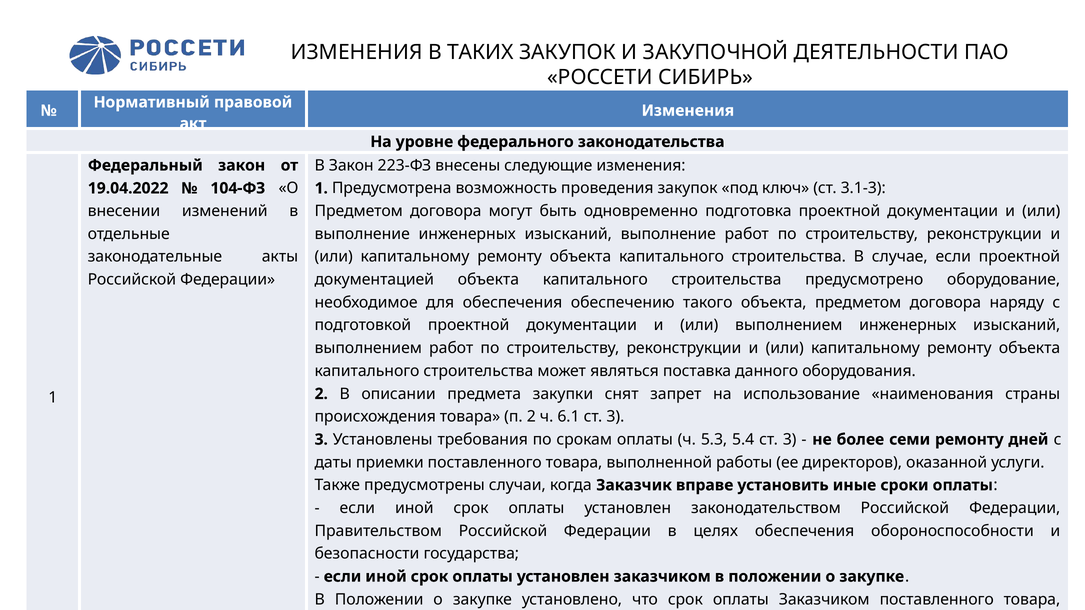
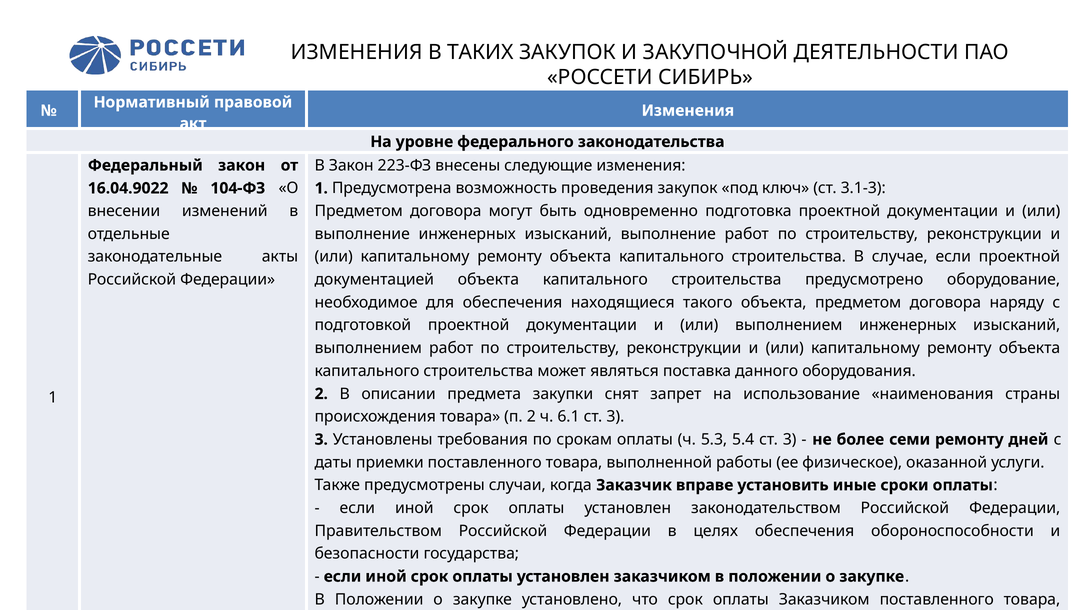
19.04.2022: 19.04.2022 -> 16.04.9022 (128, 188)
обеспечению: обеспечению -> находящиеся (623, 303)
директоров: директоров -> физическое (852, 463)
